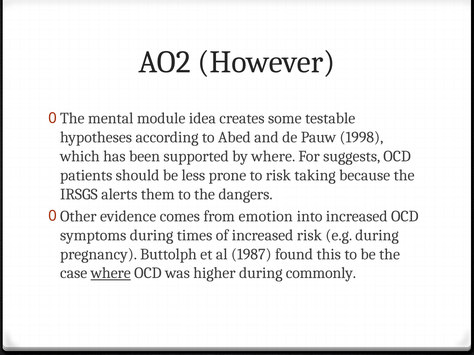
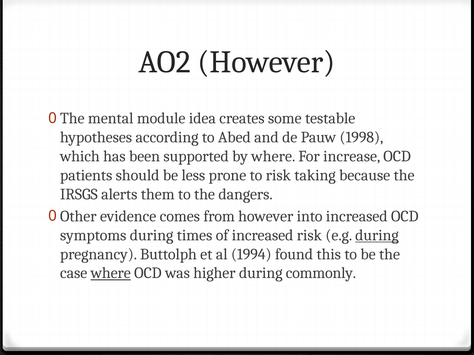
suggests: suggests -> increase (352, 157)
from emotion: emotion -> however (266, 217)
during underline: none -> present (377, 236)
1987: 1987 -> 1994 (251, 254)
